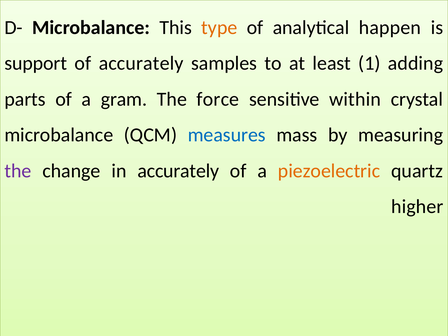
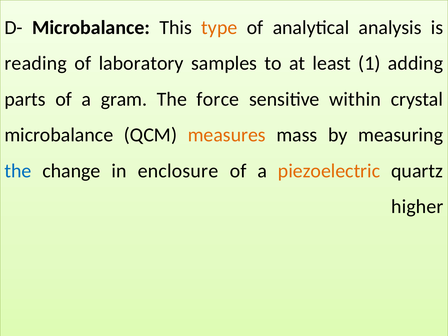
happen: happen -> analysis (390, 27)
support: support -> reading (36, 63)
of accurately: accurately -> laboratory (141, 63)
measures colour: blue -> orange (227, 135)
the colour: purple -> blue (18, 171)
in accurately: accurately -> enclosure (178, 171)
